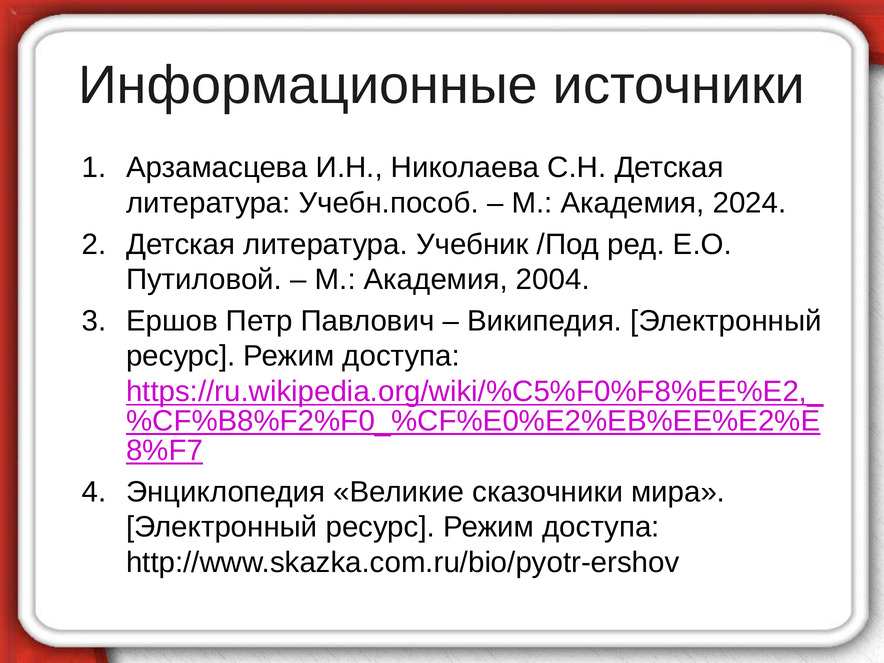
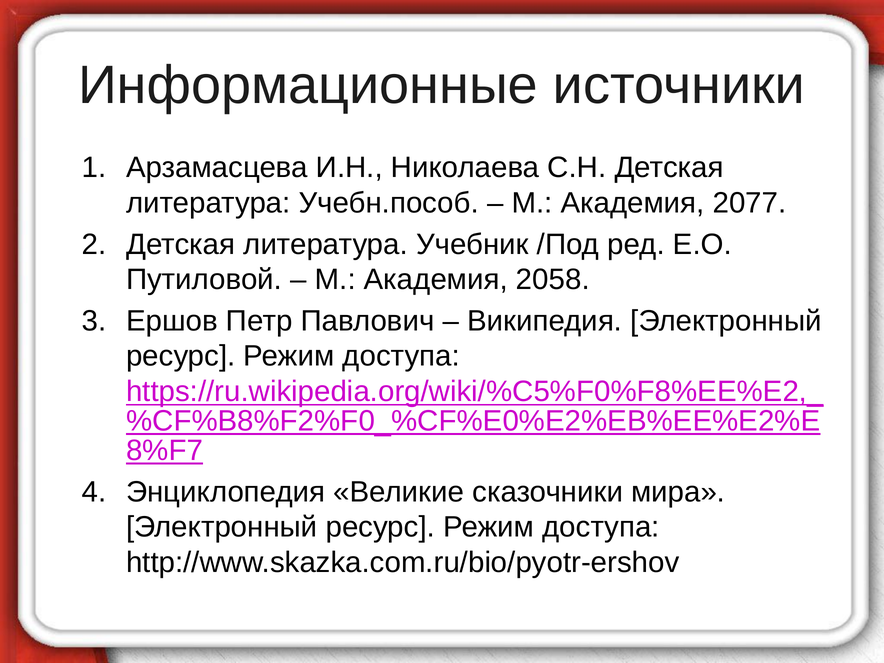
2024: 2024 -> 2077 (750, 203)
2004: 2004 -> 2058 (553, 280)
